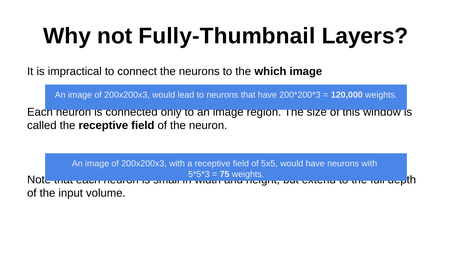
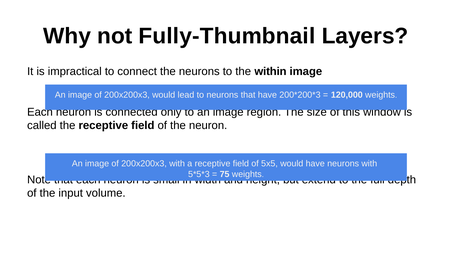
which: which -> within (270, 71)
